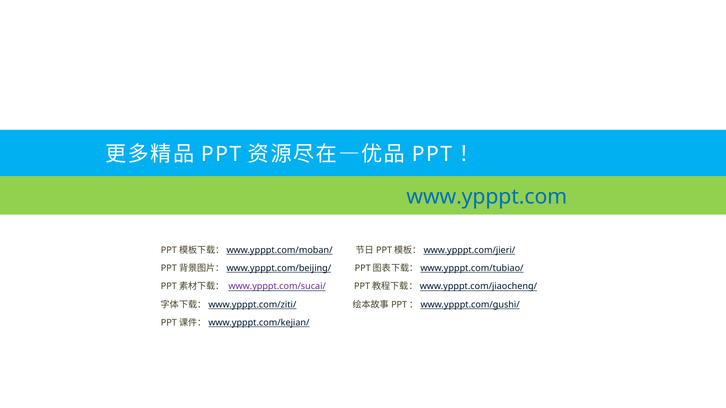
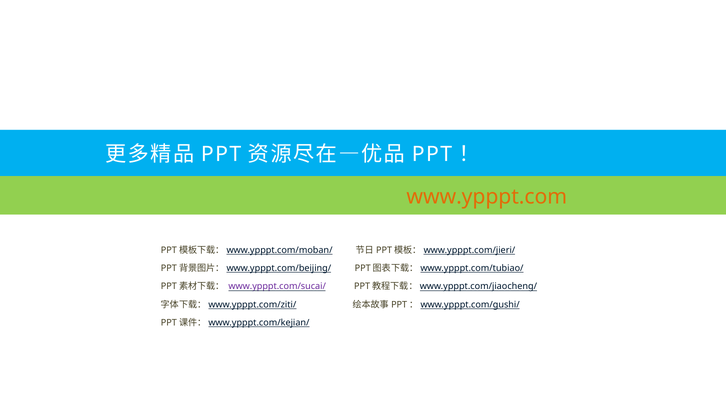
www.ypppt.com colour: blue -> orange (487, 197)
